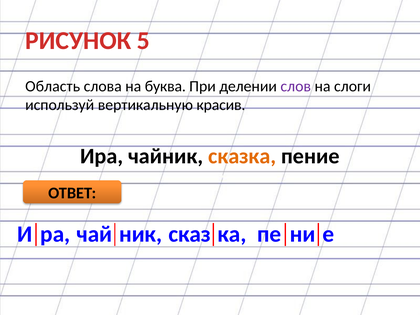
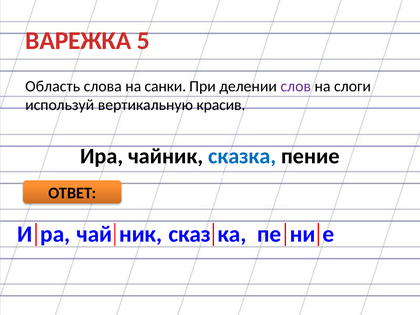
РИСУНОК: РИСУНОК -> ВАРЕЖКА (78, 41)
буква: буква -> санки (165, 86)
сказка colour: orange -> blue (242, 156)
